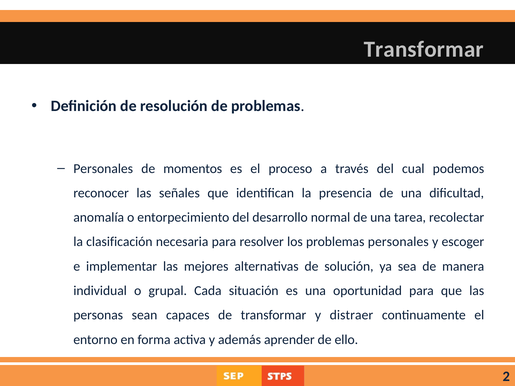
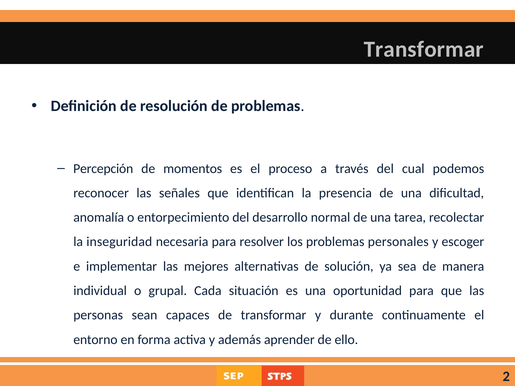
Personales: Personales -> Percepción (103, 169)
clasificación: clasificación -> inseguridad (119, 242)
distraer: distraer -> durante (352, 315)
